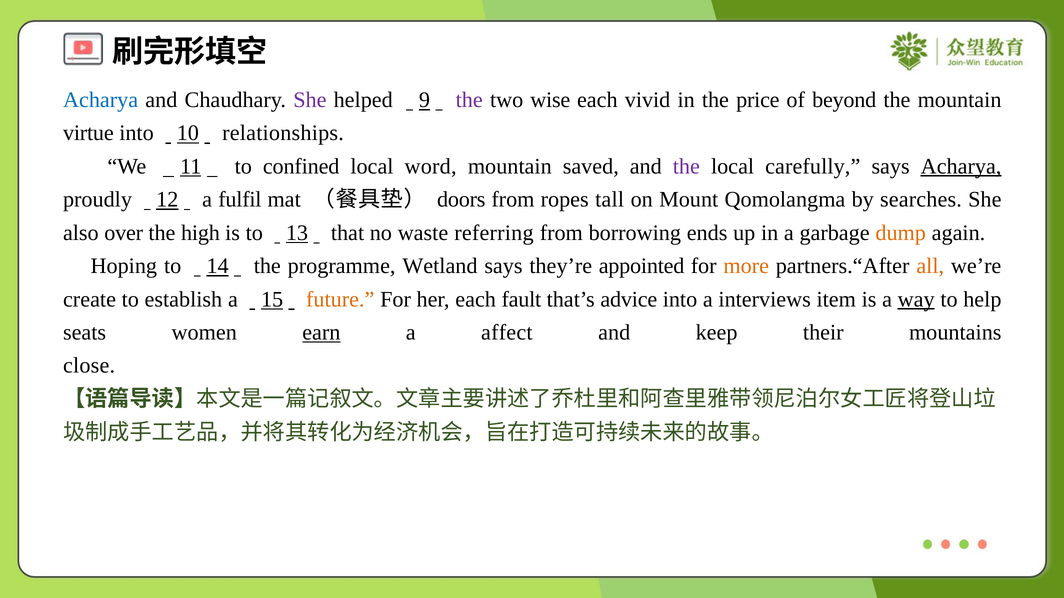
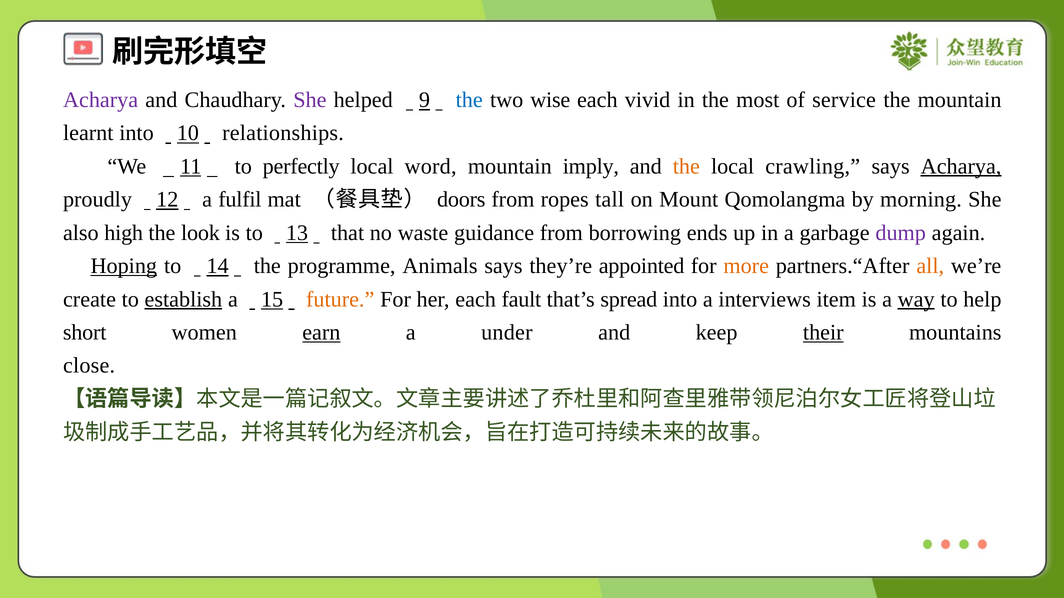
Acharya colour: blue -> purple (101, 100)
the colour: purple -> blue (469, 100)
price: price -> most (758, 100)
beyond: beyond -> service (844, 100)
virtue: virtue -> learnt (88, 133)
confined: confined -> perfectly (301, 167)
saved: saved -> imply (591, 167)
the colour: purple -> orange (686, 167)
carefully: carefully -> crawling (813, 167)
searches: searches -> morning (921, 200)
over: over -> high (124, 233)
high: high -> look (200, 233)
referring: referring -> guidance (494, 233)
dump colour: orange -> purple (901, 233)
Hoping underline: none -> present (124, 266)
Wetland: Wetland -> Animals (440, 266)
establish underline: none -> present (183, 299)
advice: advice -> spread (629, 299)
seats: seats -> short (85, 333)
affect: affect -> under (507, 333)
their underline: none -> present (823, 333)
